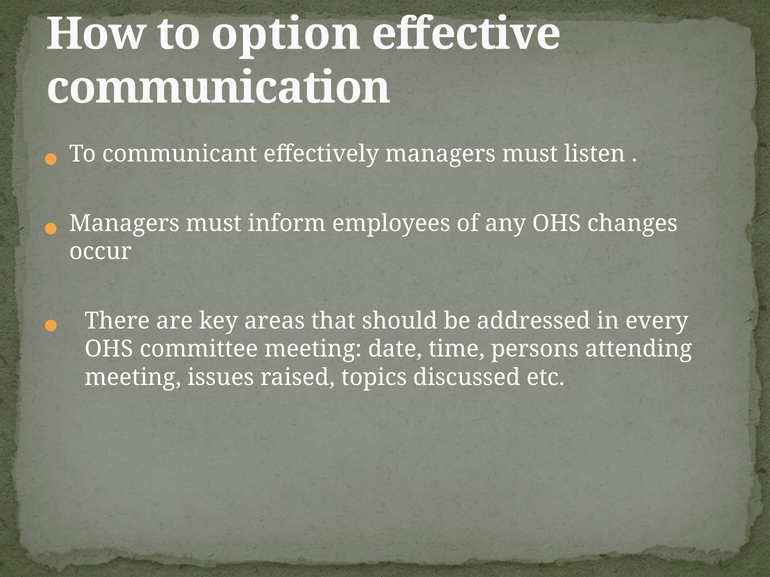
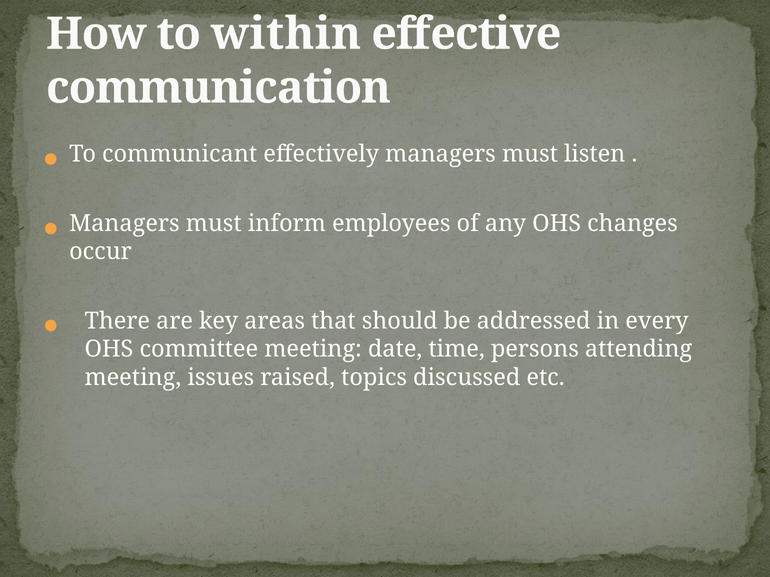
option: option -> within (286, 34)
